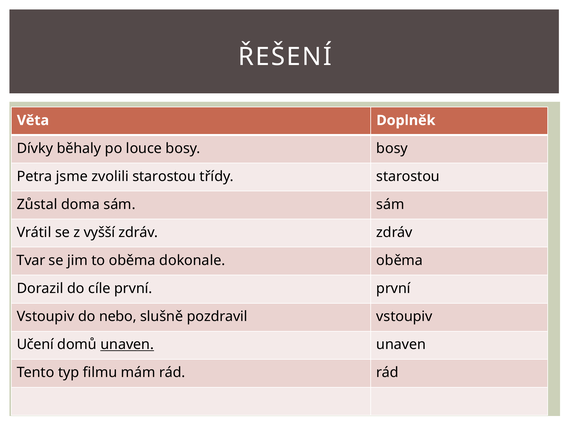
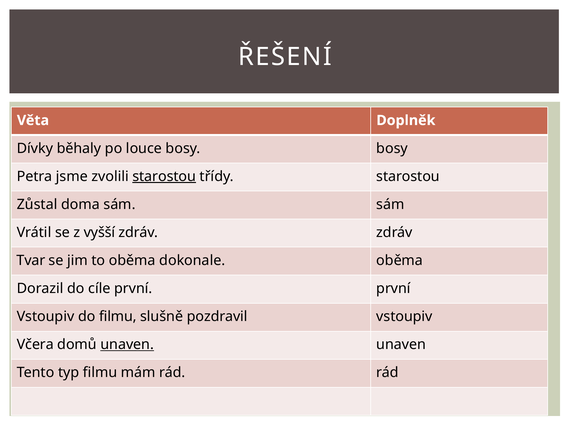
starostou underline: none -> present (164, 177)
do nebo: nebo -> filmu (118, 317)
Učení: Učení -> Včera (35, 345)
